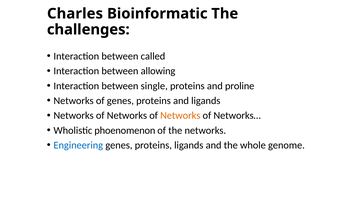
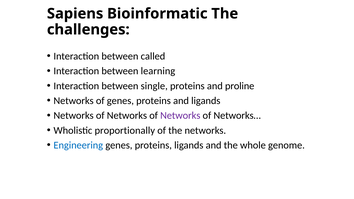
Charles: Charles -> Sapiens (75, 14)
allowing: allowing -> learning (158, 71)
Networks colour: orange -> purple (180, 116)
phoenomenon: phoenomenon -> proportionally (125, 130)
